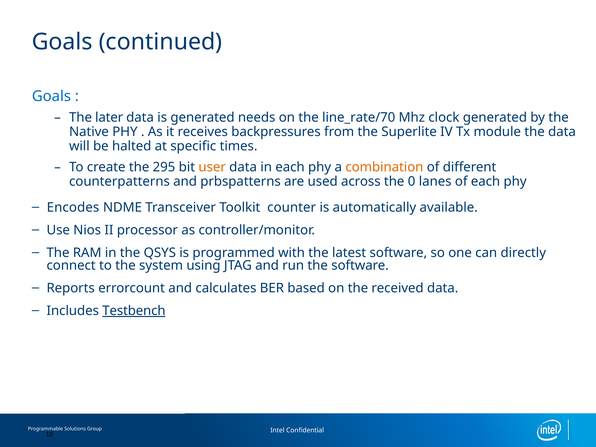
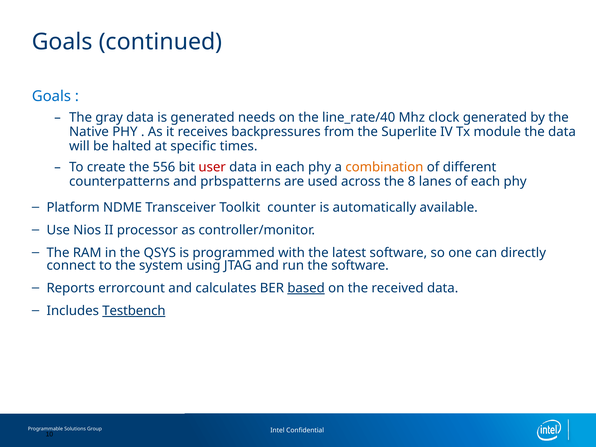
later: later -> gray (109, 118)
line_rate/70: line_rate/70 -> line_rate/40 (359, 118)
295: 295 -> 556 (164, 167)
user colour: orange -> red (212, 167)
0: 0 -> 8 (412, 181)
Encodes: Encodes -> Platform (73, 207)
based underline: none -> present (306, 288)
